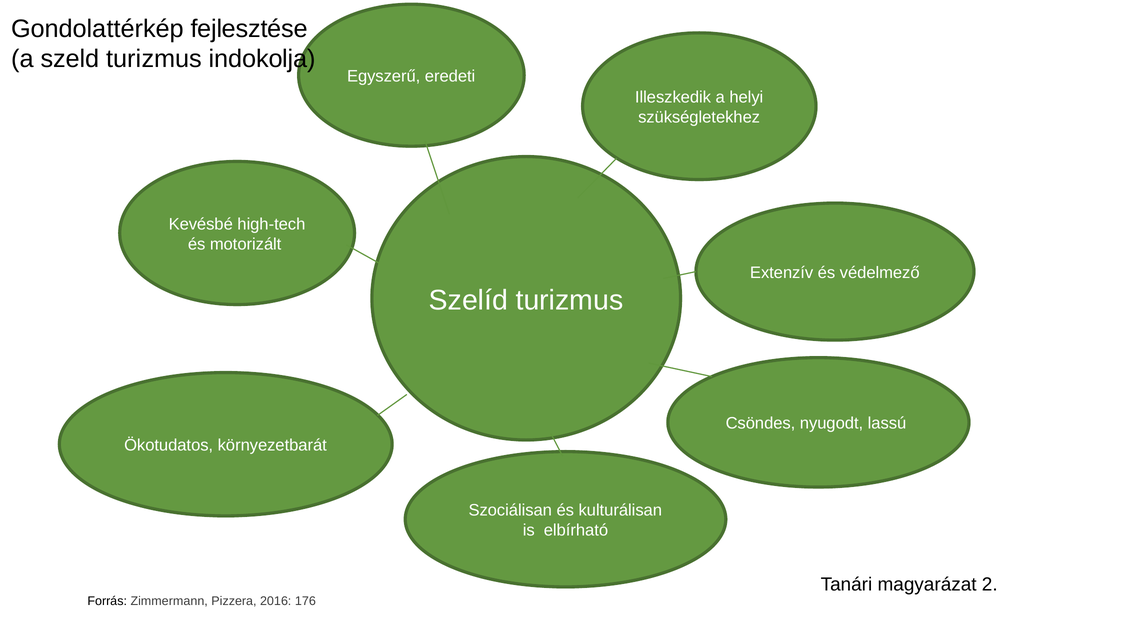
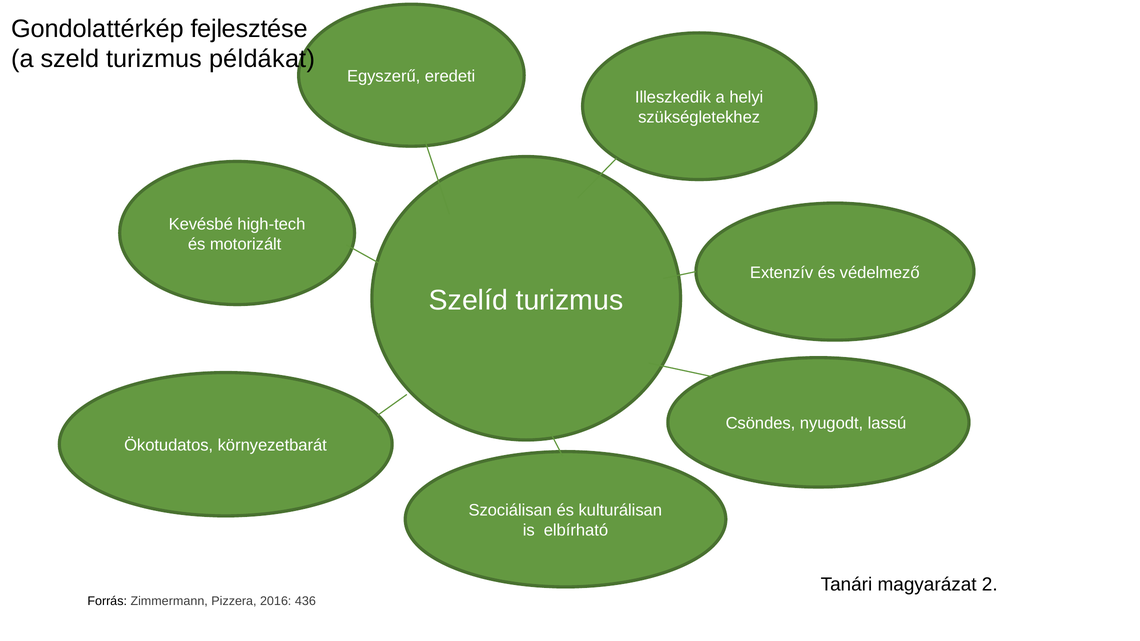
indokolja: indokolja -> példákat (262, 59)
176: 176 -> 436 (305, 601)
